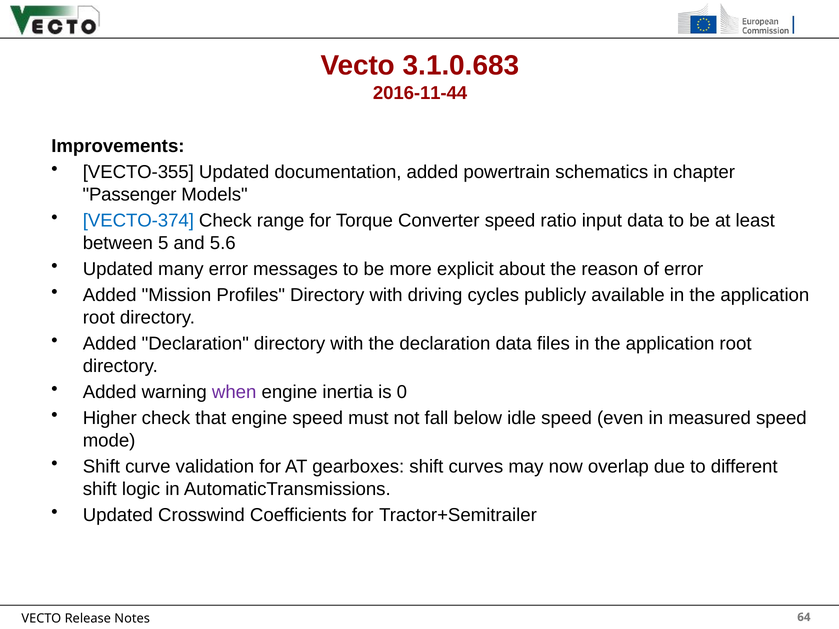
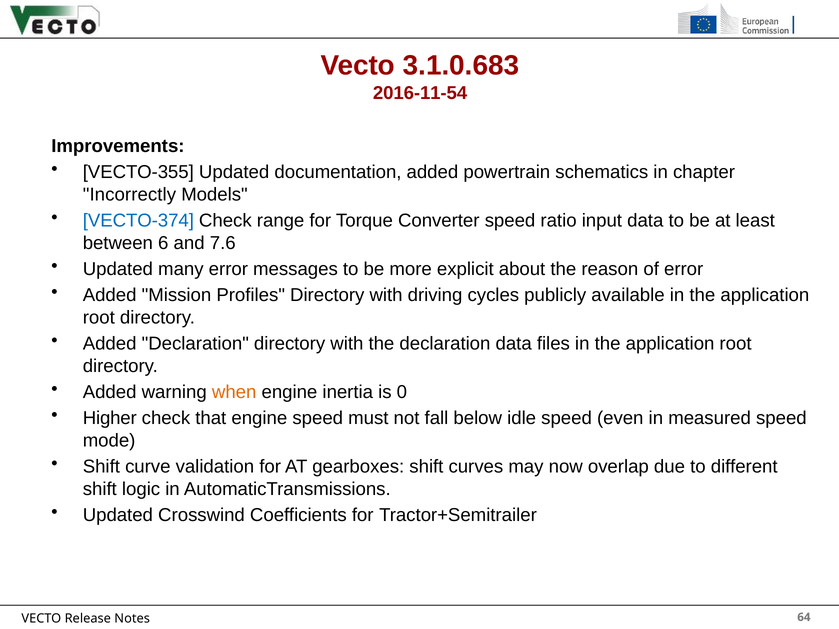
2016-11-44: 2016-11-44 -> 2016-11-54 (420, 93)
Passenger: Passenger -> Incorrectly (129, 195)
5: 5 -> 6 (163, 243)
5.6: 5.6 -> 7.6 (223, 243)
when colour: purple -> orange (234, 392)
